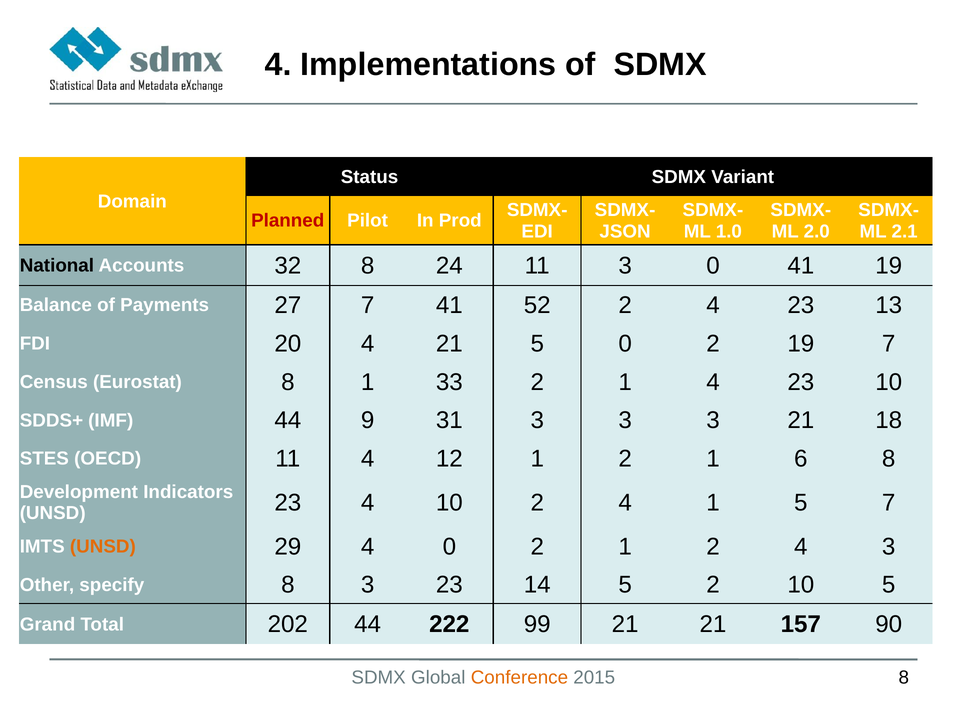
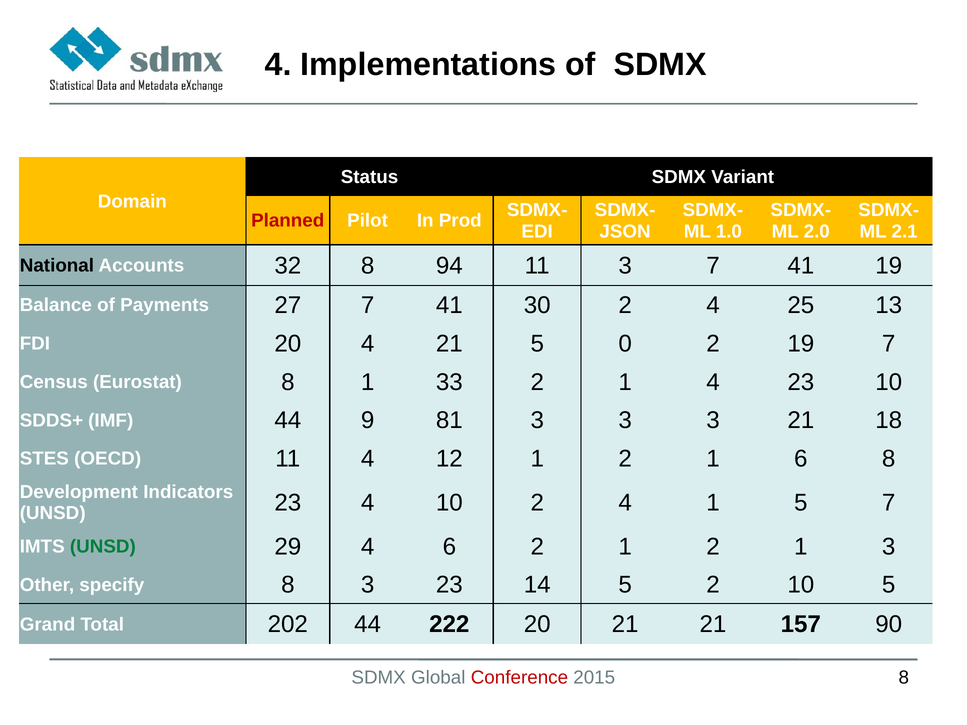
24: 24 -> 94 (449, 266)
3 0: 0 -> 7 (713, 266)
52: 52 -> 30 (537, 305)
2 4 23: 23 -> 25 (801, 305)
31: 31 -> 81 (449, 421)
UNSD colour: orange -> green (103, 547)
4 0: 0 -> 6 (449, 547)
2 1 2 4: 4 -> 1 (801, 547)
222 99: 99 -> 20 (537, 625)
Conference colour: orange -> red (519, 678)
